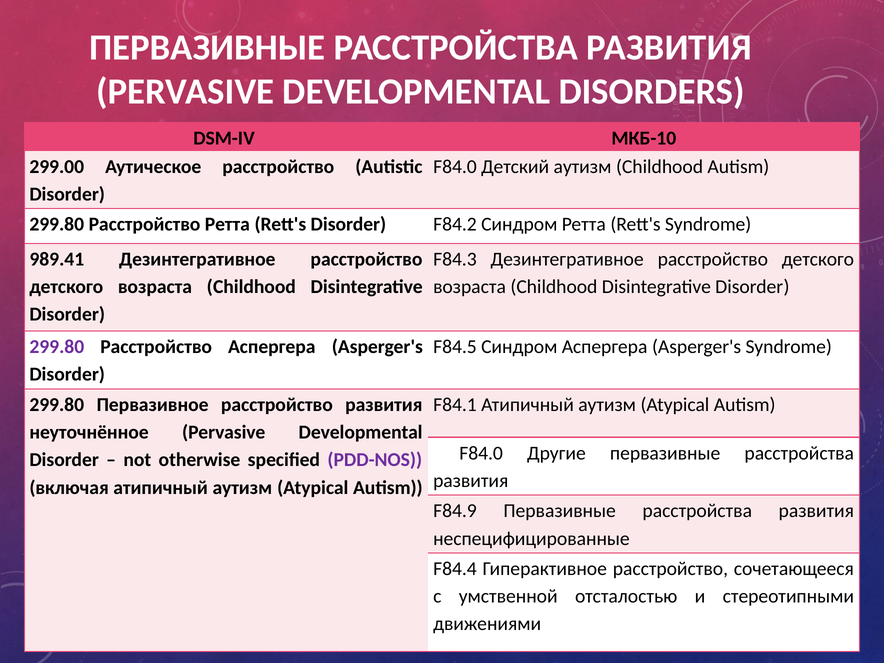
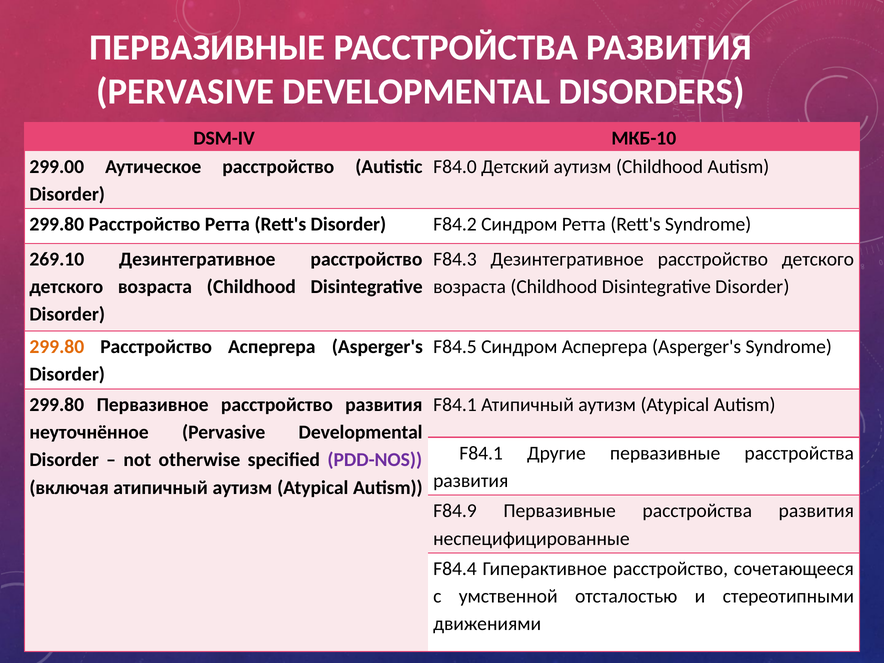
989.41: 989.41 -> 269.10 (57, 259)
299.80 colour: purple -> orange (57, 347)
F84.0: F84.0 -> F84.1 (481, 453)
